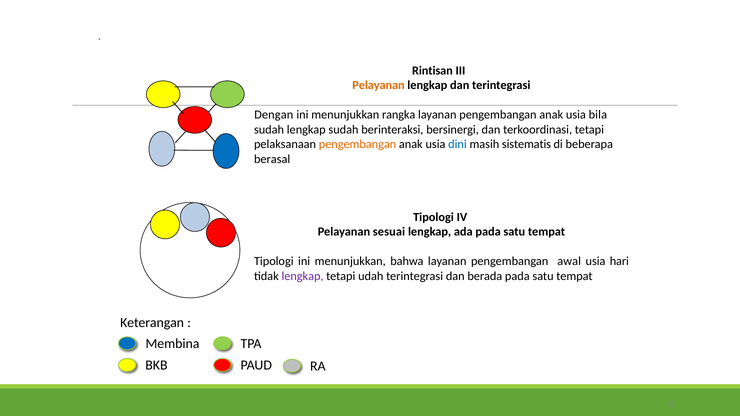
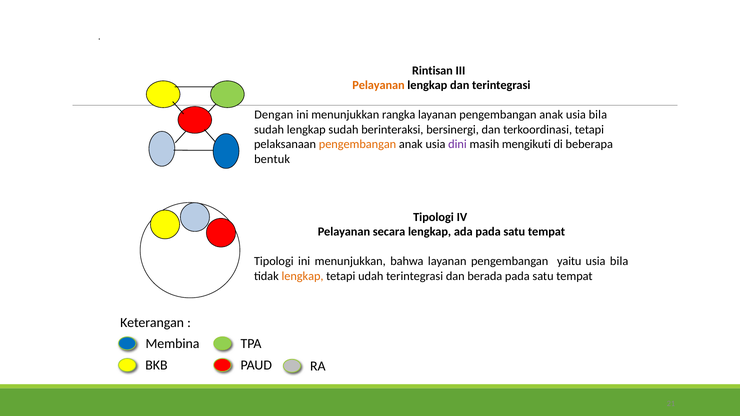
dini colour: blue -> purple (457, 144)
sistematis: sistematis -> mengikuti (526, 144)
berasal: berasal -> bentuk (272, 159)
sesuai: sesuai -> secara (389, 232)
awal: awal -> yaitu (569, 262)
hari: hari -> bila (619, 262)
lengkap colour: purple -> orange (303, 276)
